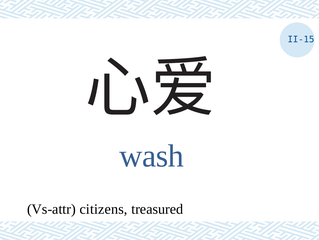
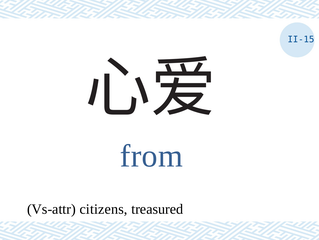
wash: wash -> from (151, 155)
